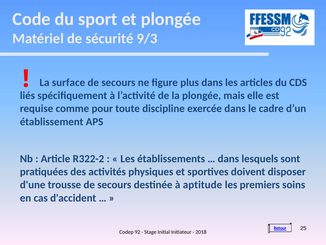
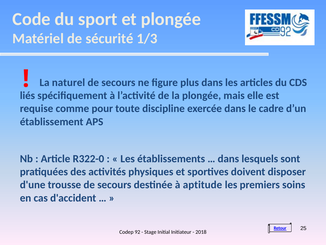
9/3: 9/3 -> 1/3 (147, 38)
surface: surface -> naturel (68, 82)
R322-2: R322-2 -> R322-0 (88, 158)
